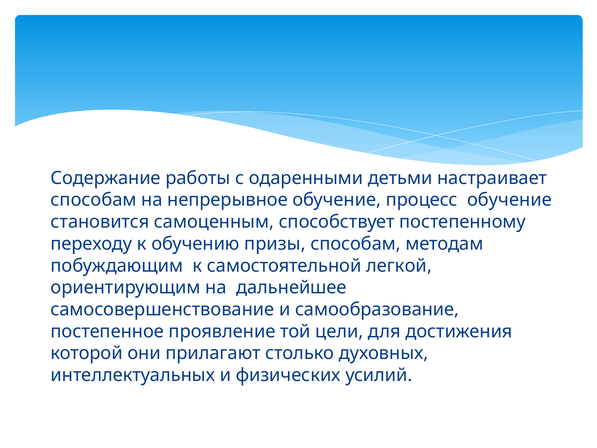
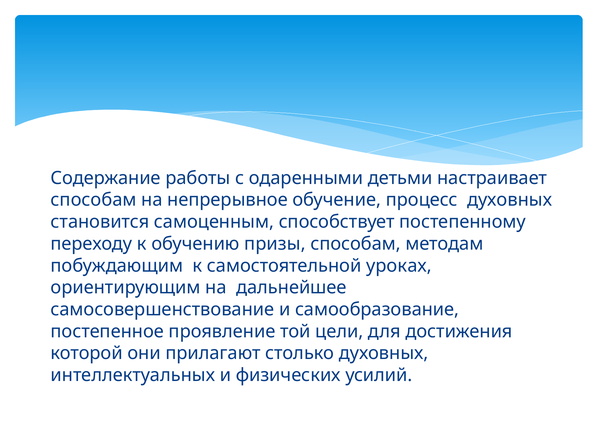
процесс обучение: обучение -> духовных (510, 200)
легкой: легкой -> уроках (399, 265)
